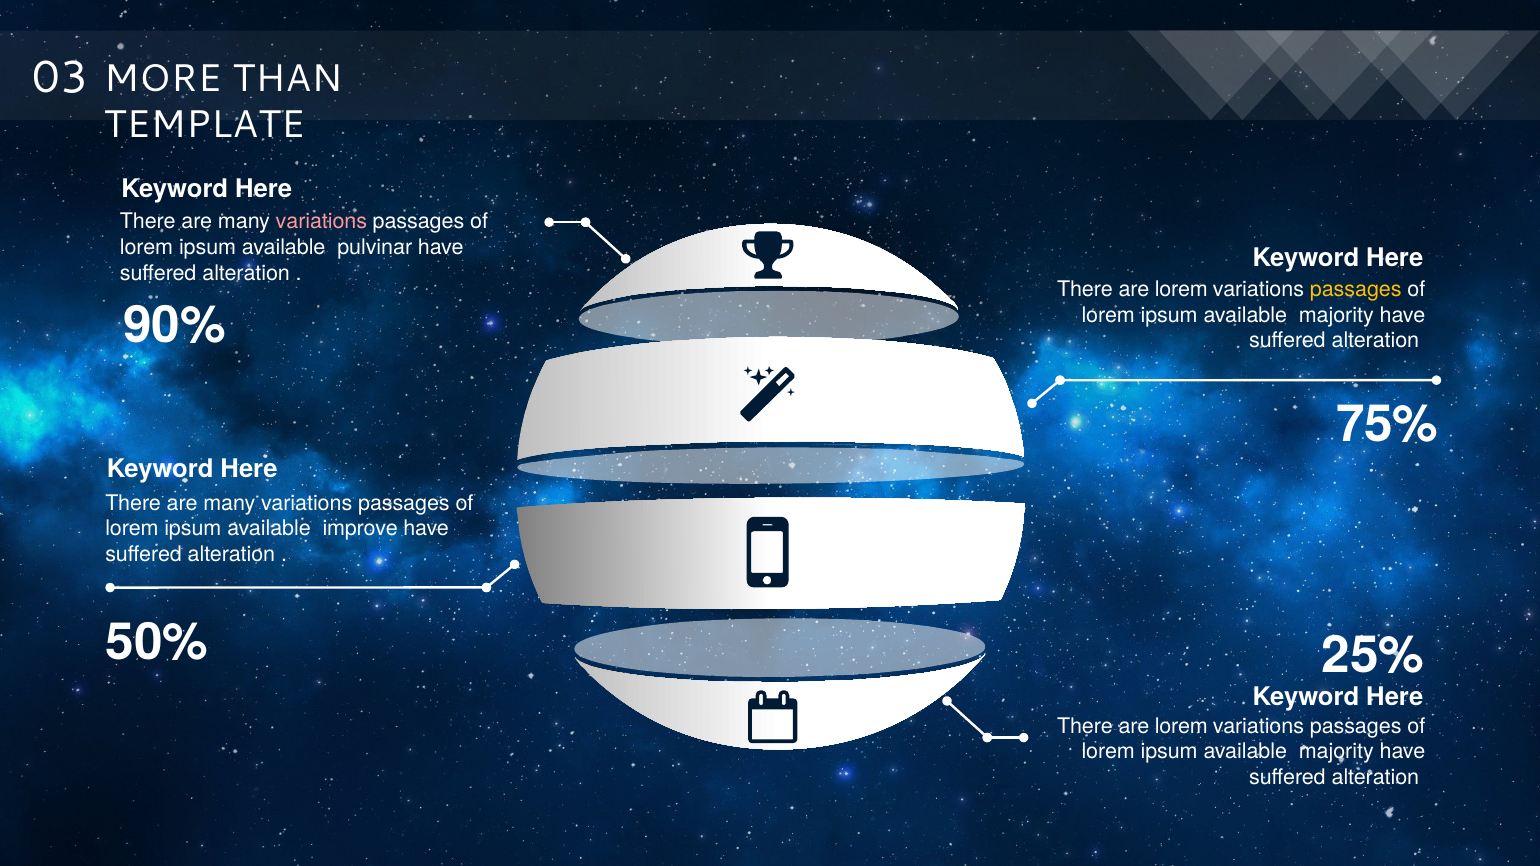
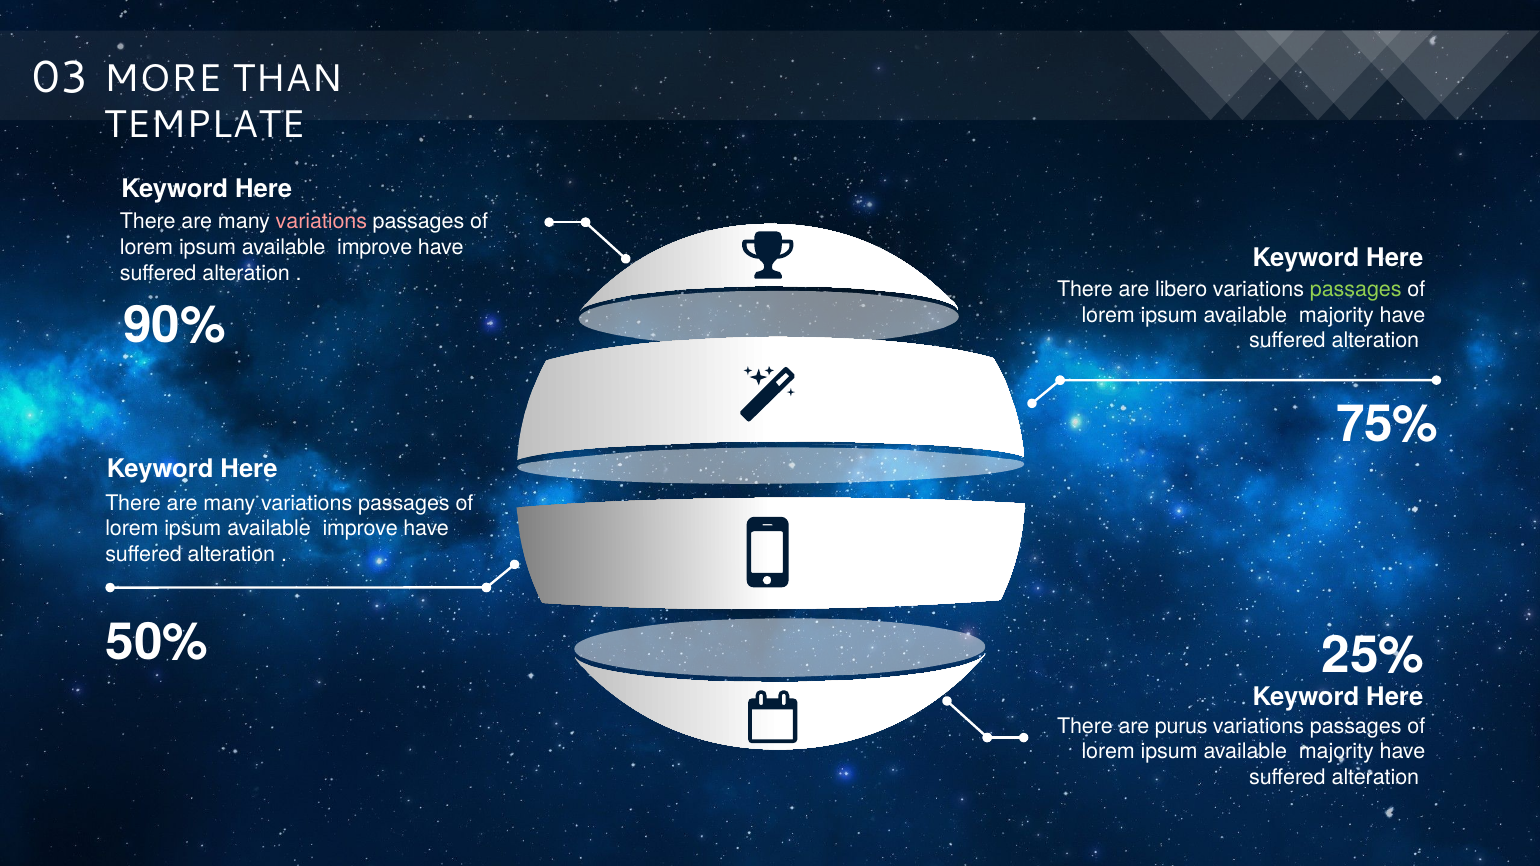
pulvinar: pulvinar -> improve (375, 247)
lorem: lorem -> libero (1181, 290)
passages colour: yellow -> light green (1356, 290)
lorem: lorem -> purus (1181, 726)
